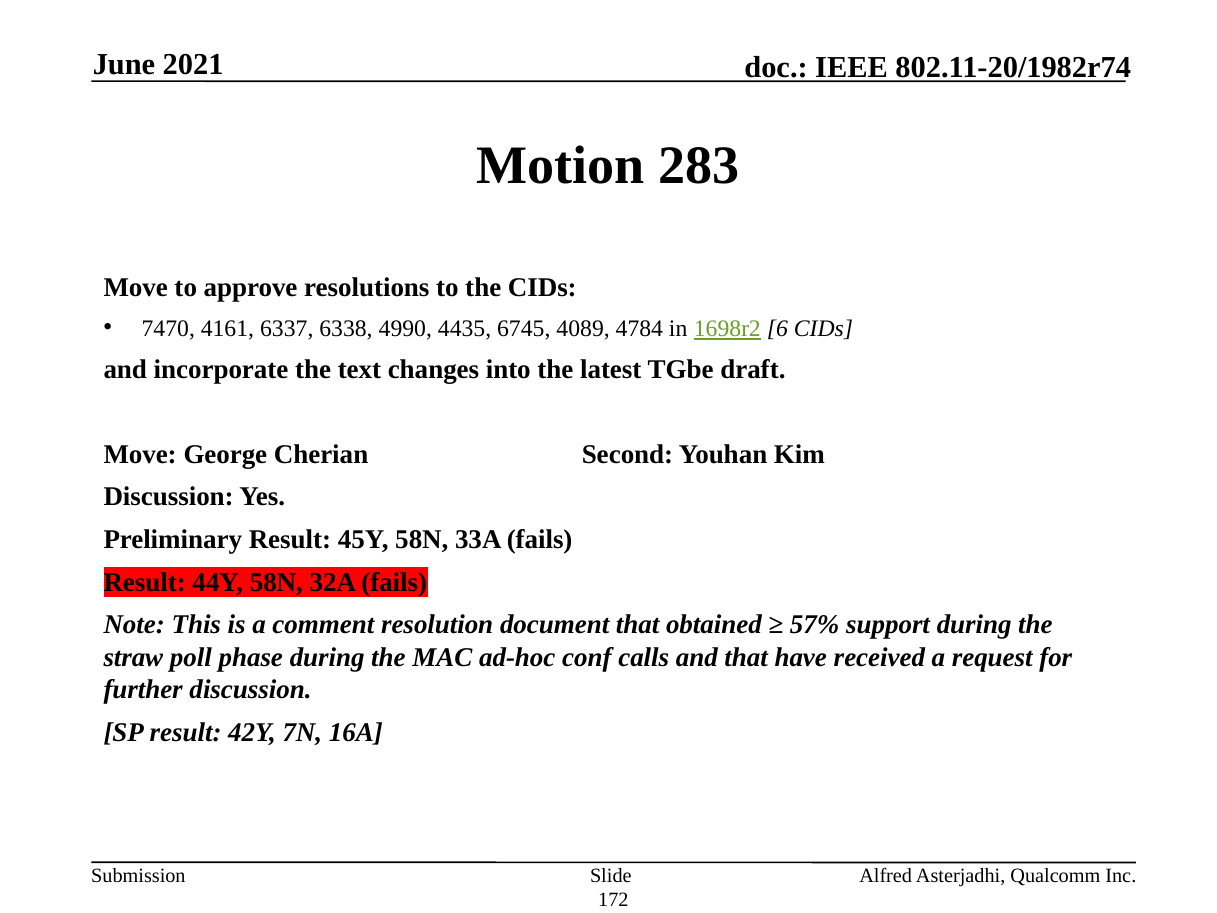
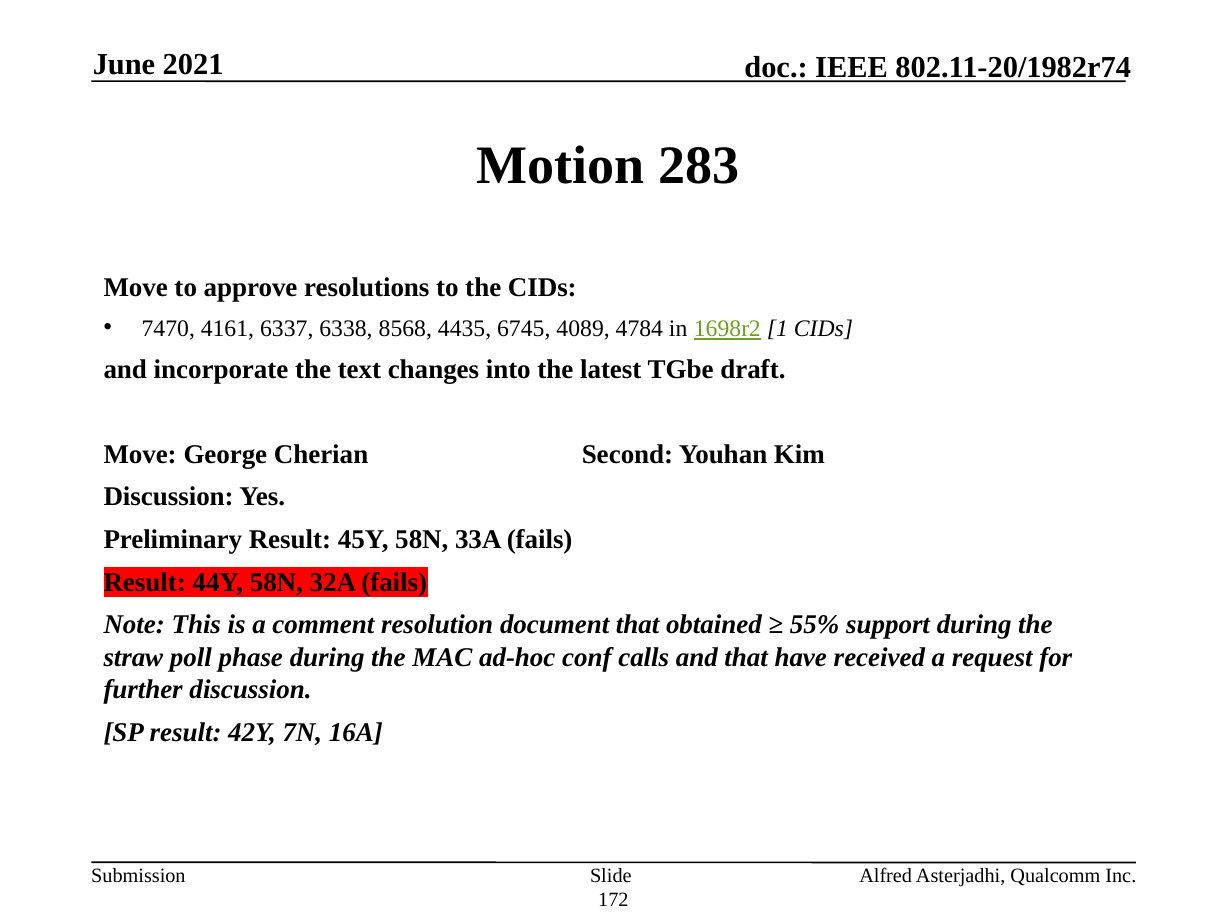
4990: 4990 -> 8568 (405, 328)
6: 6 -> 1 (777, 328)
57%: 57% -> 55% (815, 625)
